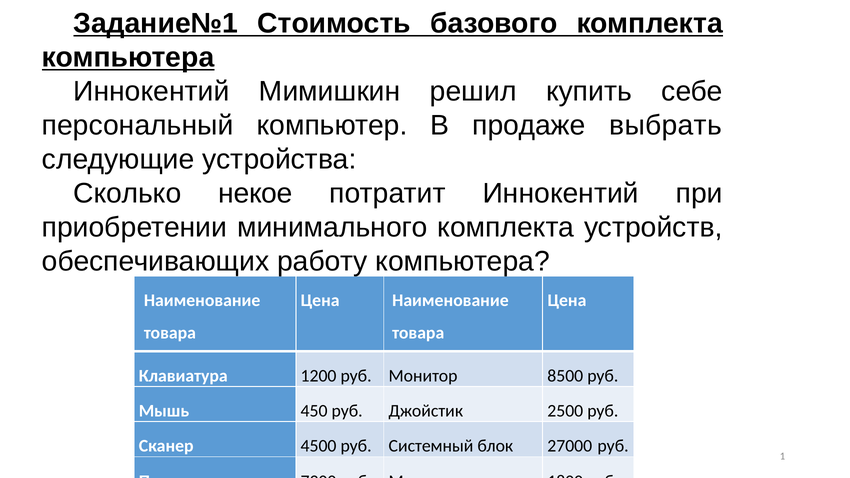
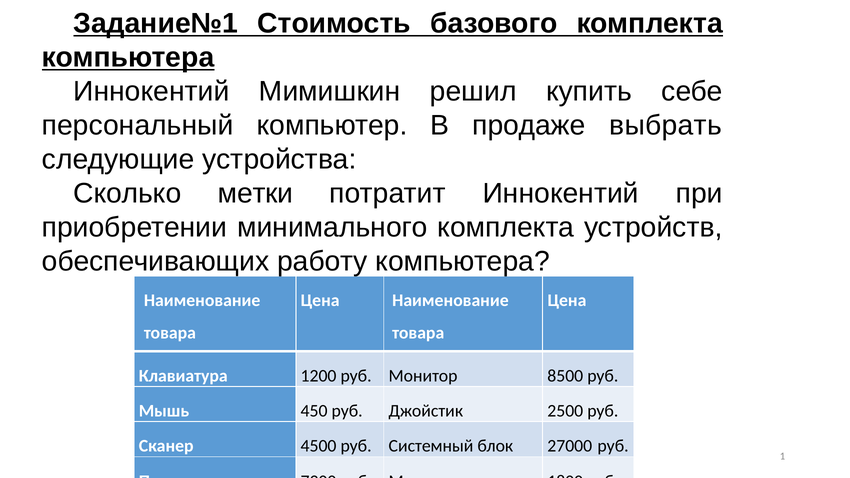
некое: некое -> метки (255, 194)
